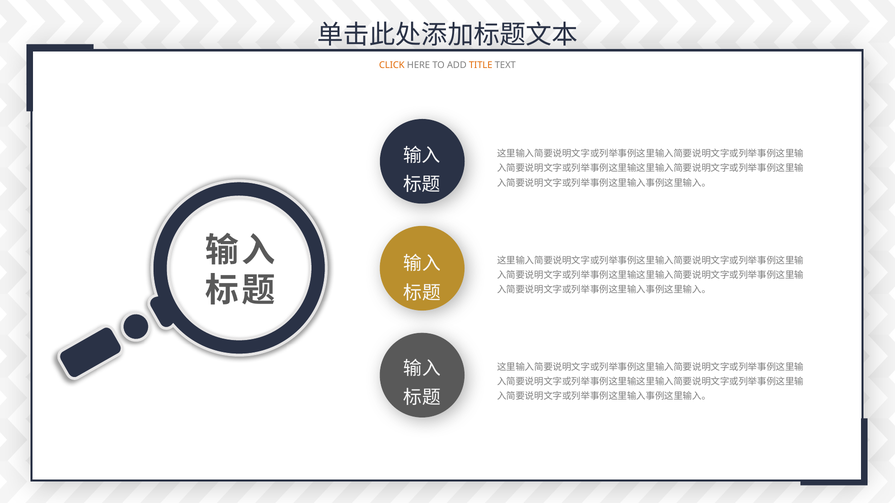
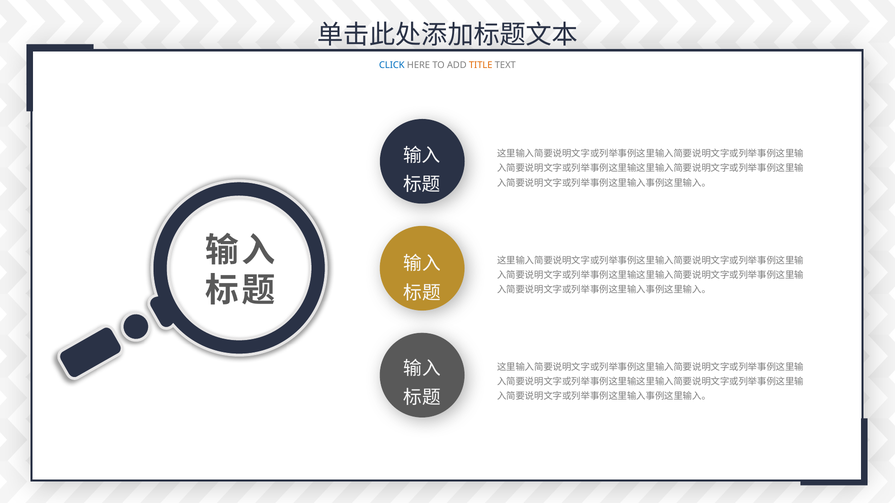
CLICK colour: orange -> blue (392, 65)
